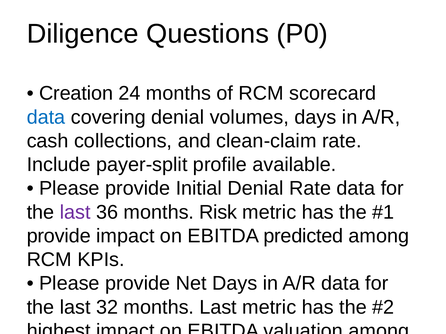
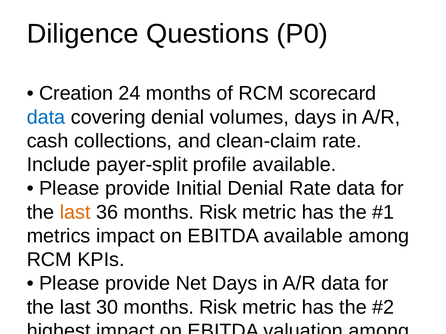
last colour: purple -> orange (75, 212)
provide: provide -> metrics (59, 236)
EBITDA predicted: predicted -> available (303, 236)
32: 32 -> 30 (107, 308)
Last: Last -> Risk (218, 308)
